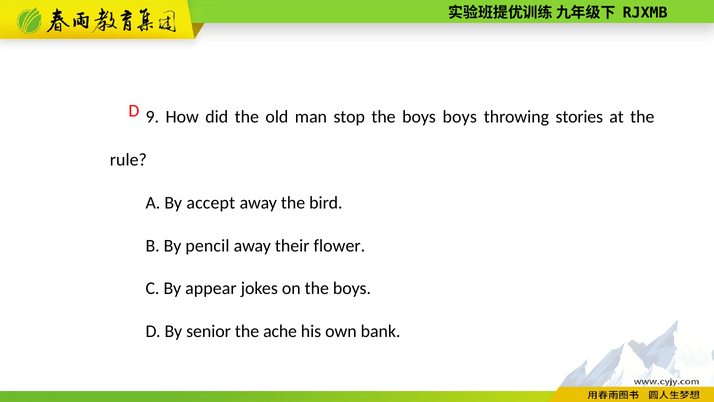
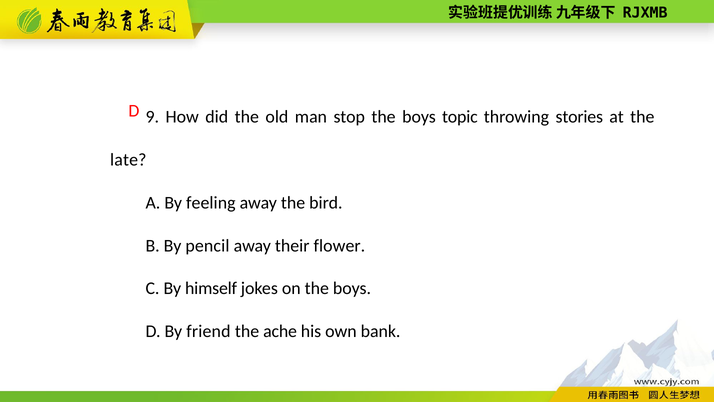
boys boys: boys -> topic (460, 117)
rule: rule -> late (128, 160)
accept: accept -> feeling (211, 203)
appear: appear -> himself (211, 288)
senior: senior -> friend (208, 331)
